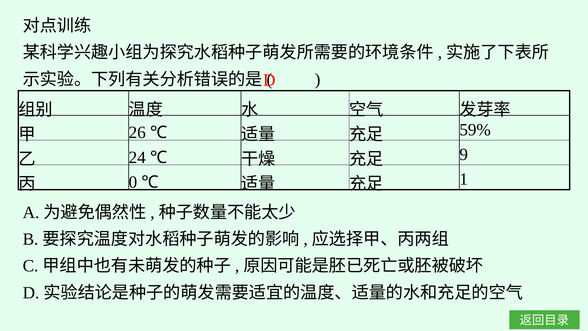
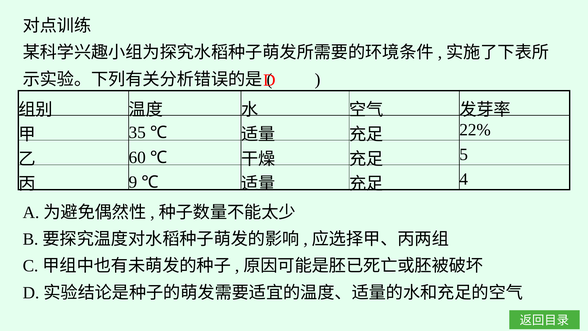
26: 26 -> 35 (137, 133)
59%: 59% -> 22% (475, 130)
24: 24 -> 60 (137, 157)
9: 9 -> 5 (464, 154)
0: 0 -> 9 (133, 182)
1: 1 -> 4 (464, 179)
